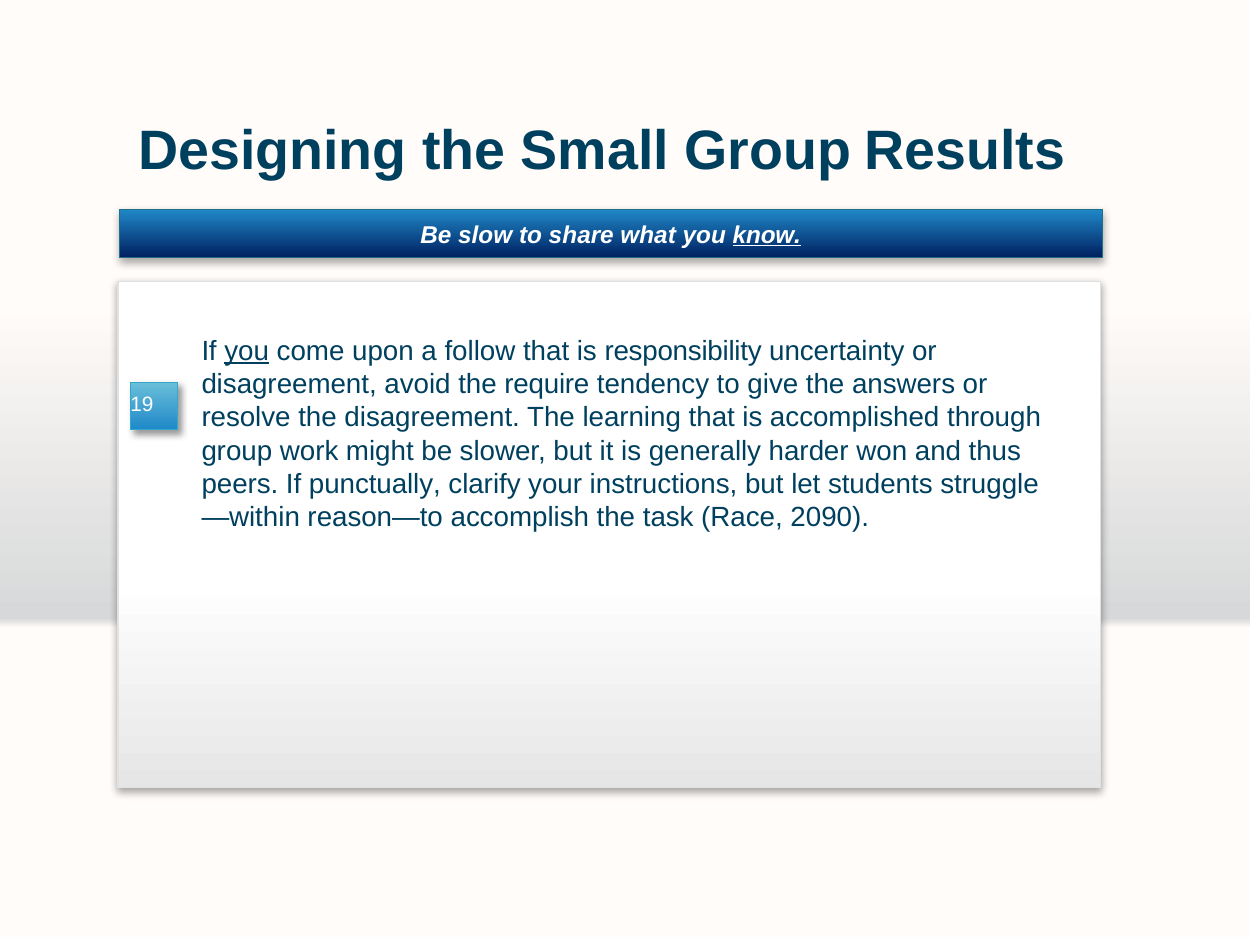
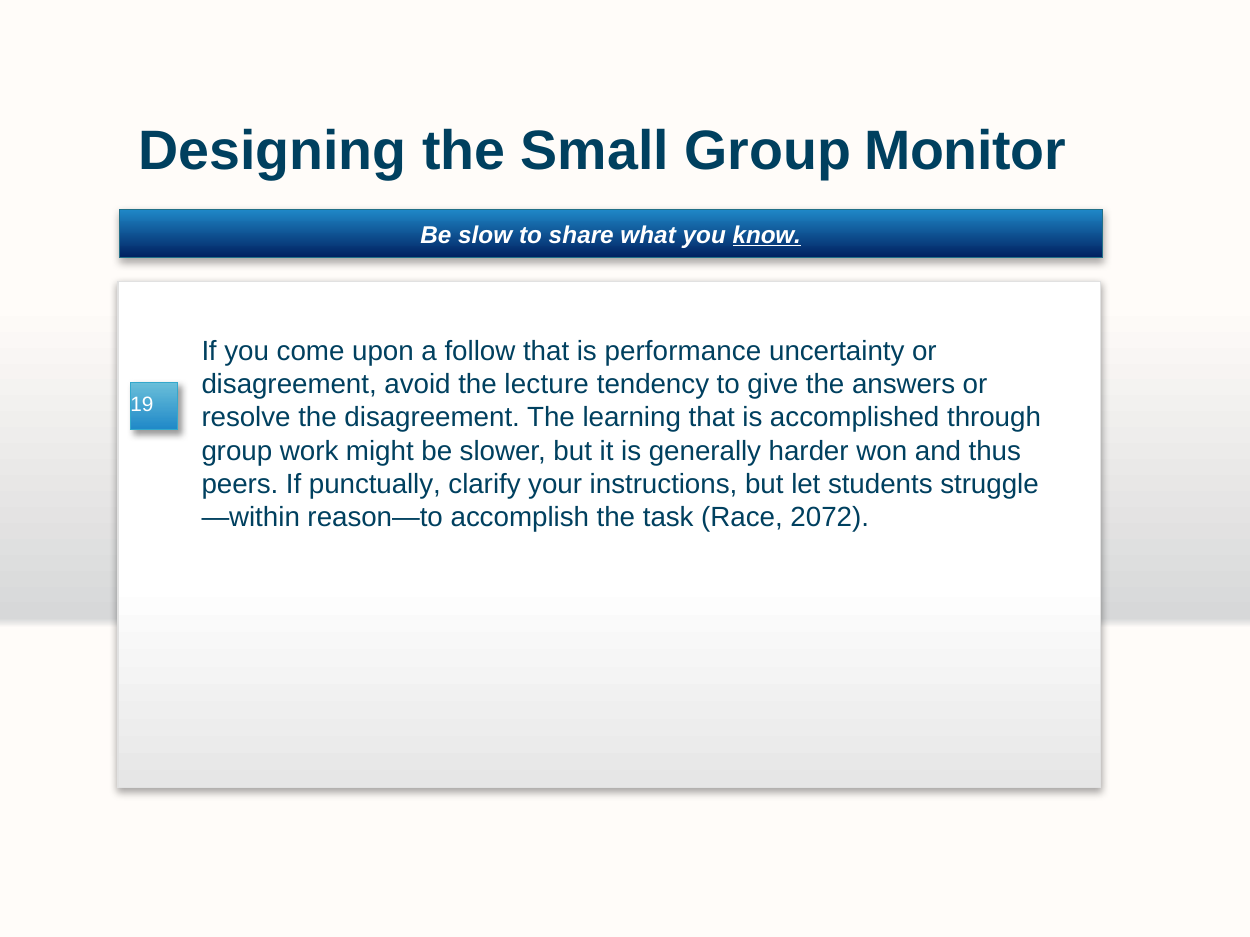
Results: Results -> Monitor (965, 151)
you underline: present -> none (247, 351)
responsibility: responsibility -> performance (683, 351)
require: require -> lecture (547, 385)
2090: 2090 -> 2072 (830, 518)
